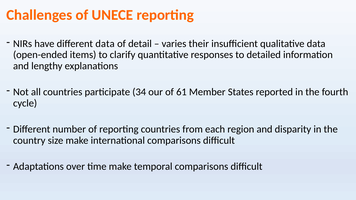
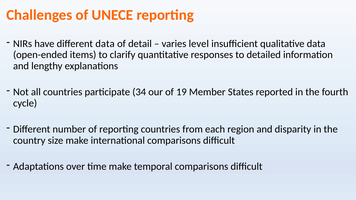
their: their -> level (199, 44)
61: 61 -> 19 (181, 92)
